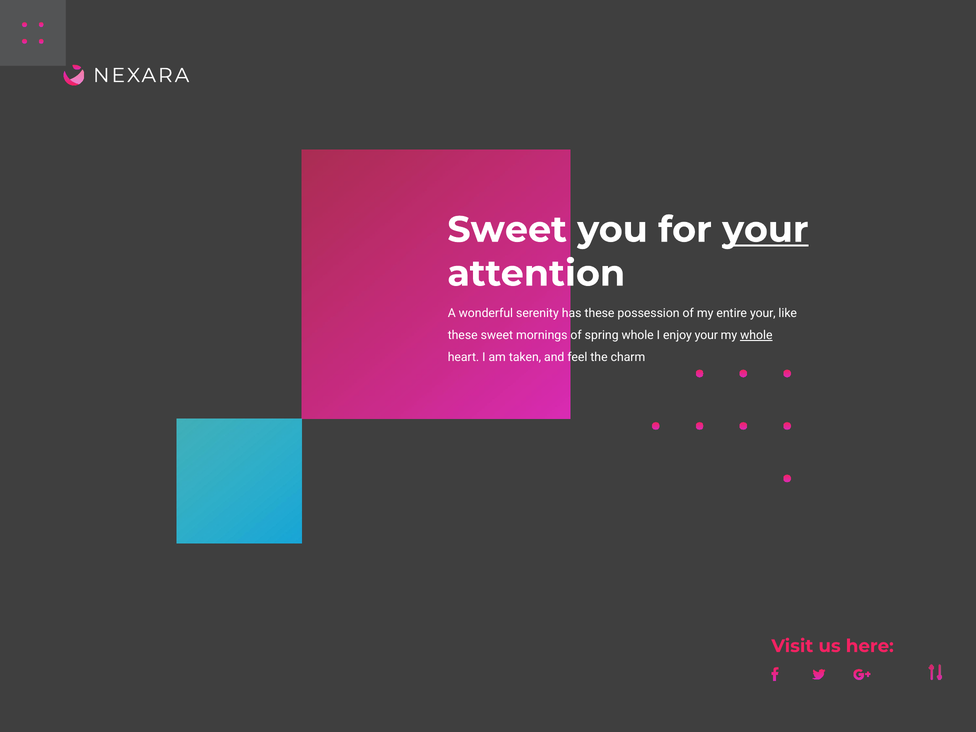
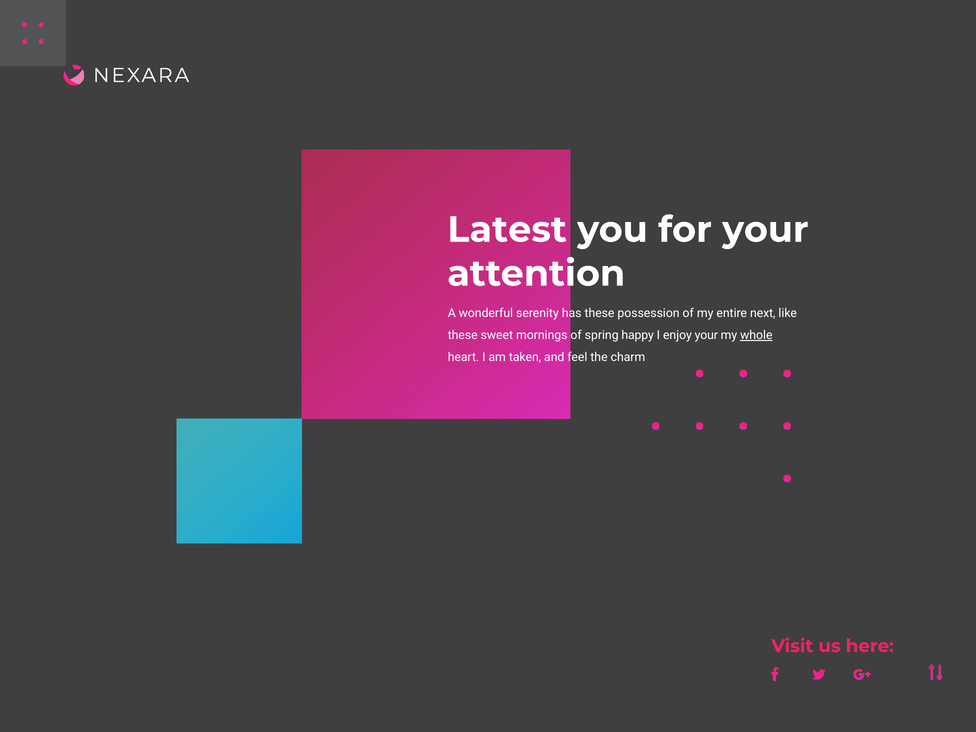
Sweet: Sweet -> Latest (507, 230)
your underline: present -> none (765, 230)
entire your: your -> next (763, 313)
spring whole: whole -> happy (638, 335)
